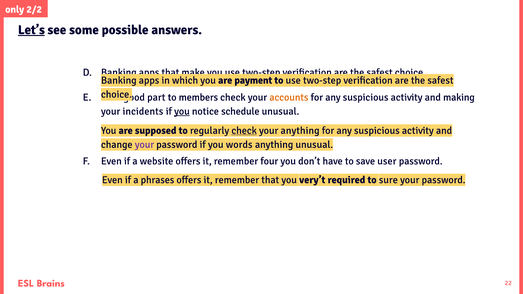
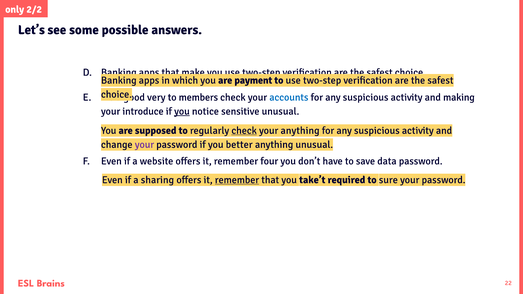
Let’s underline: present -> none (31, 30)
part: part -> very (156, 97)
accounts colour: orange -> blue (289, 97)
incidents: incidents -> introduce (143, 111)
schedule: schedule -> sensitive (240, 111)
words: words -> better (239, 145)
user: user -> data (387, 161)
phrases: phrases -> sharing (157, 180)
remember underline: none -> present (237, 180)
very’t: very’t -> take’t (312, 180)
